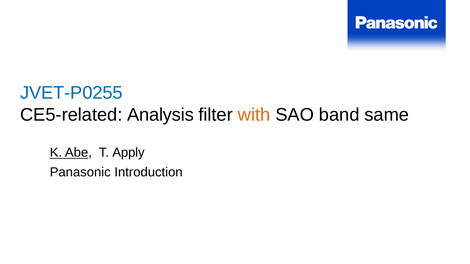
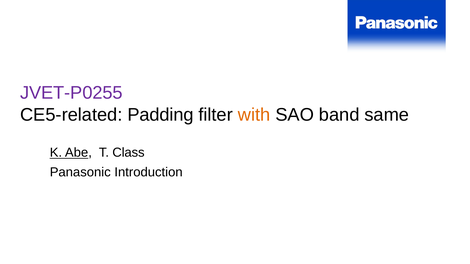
JVET-P0255 colour: blue -> purple (71, 93)
Analysis: Analysis -> Padding (161, 115)
Apply: Apply -> Class (128, 153)
